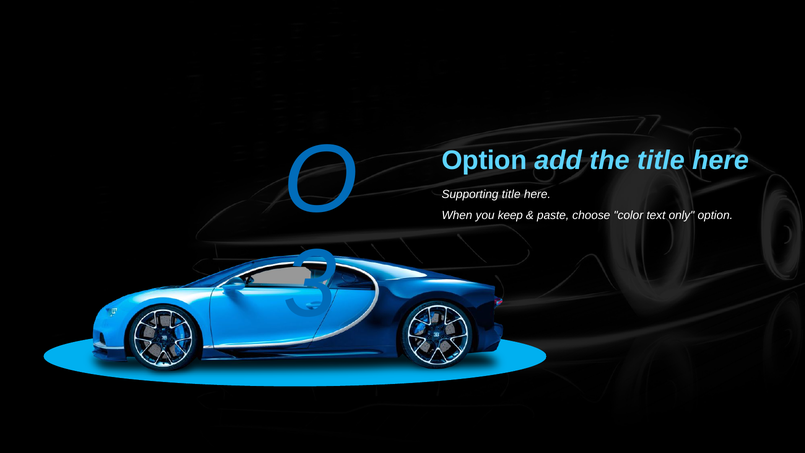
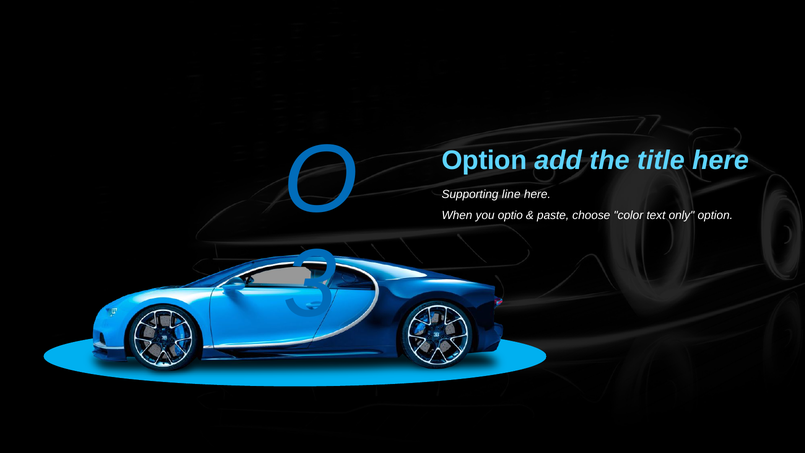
Supporting title: title -> line (511, 194)
keep: keep -> optio (510, 215)
